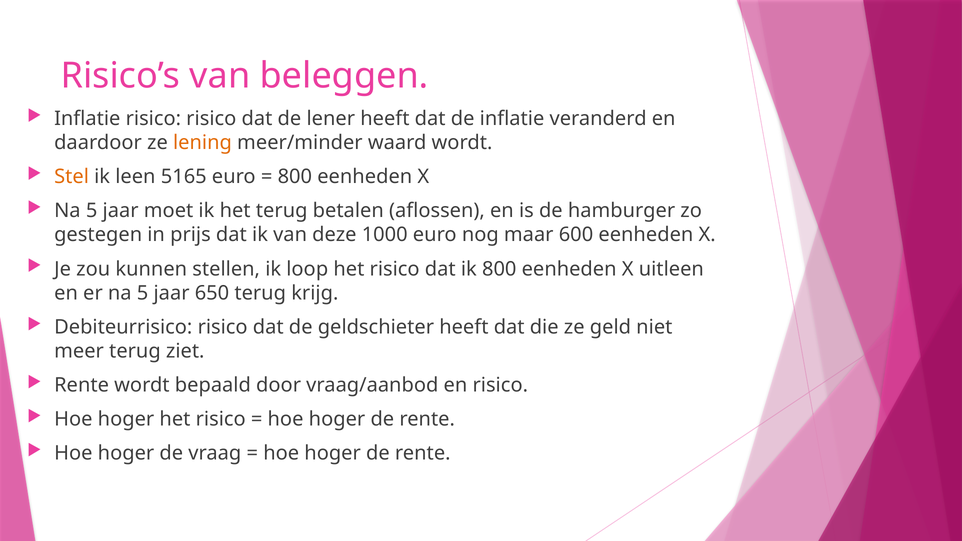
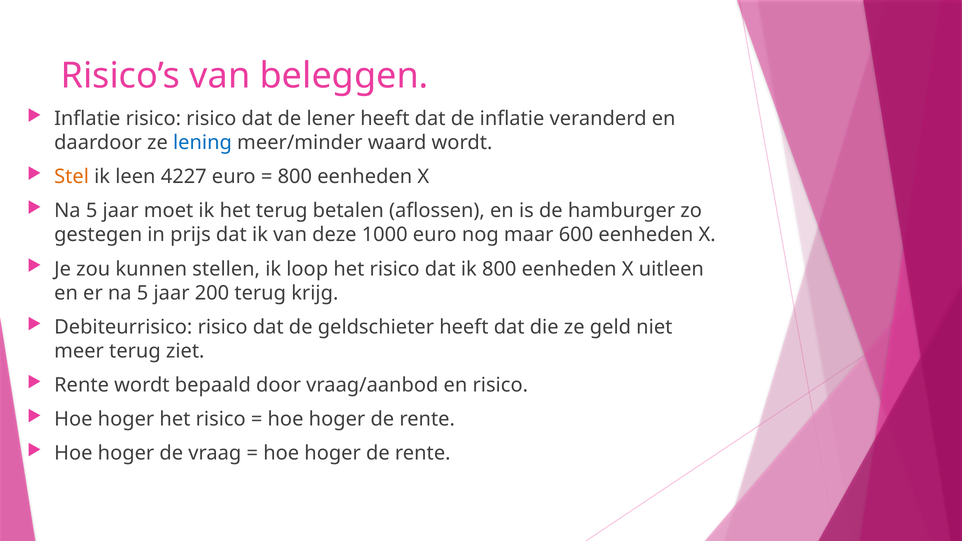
lening colour: orange -> blue (202, 143)
5165: 5165 -> 4227 (184, 177)
650: 650 -> 200 (212, 293)
